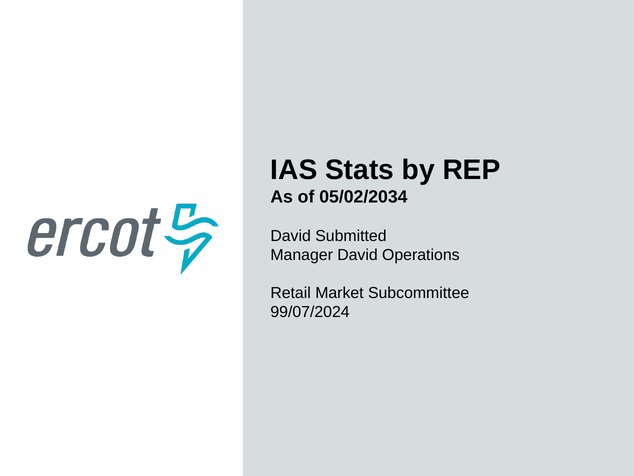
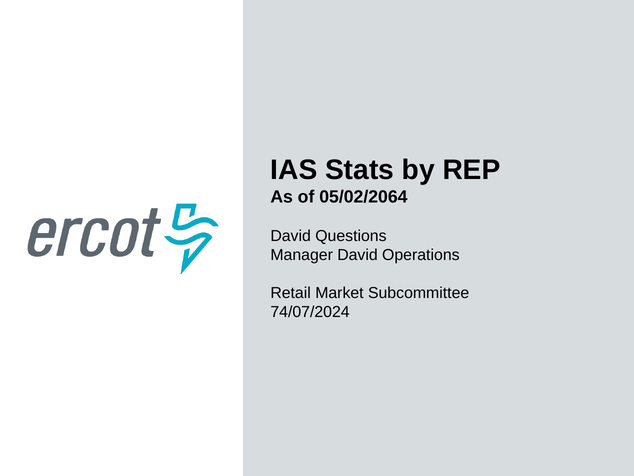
05/02/2034: 05/02/2034 -> 05/02/2064 (363, 197)
Submitted: Submitted -> Questions (351, 236)
99/07/2024: 99/07/2024 -> 74/07/2024 (310, 312)
